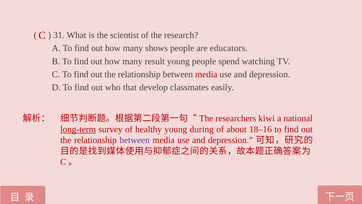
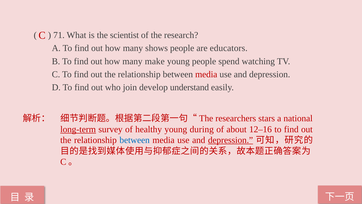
31: 31 -> 71 (59, 35)
result: result -> make (155, 61)
that: that -> join (130, 87)
classmates: classmates -> understand (189, 87)
kiwi: kiwi -> stars (267, 118)
18–16: 18–16 -> 12–16 (261, 129)
between colour: purple -> blue (135, 140)
depression underline: none -> present (231, 140)
